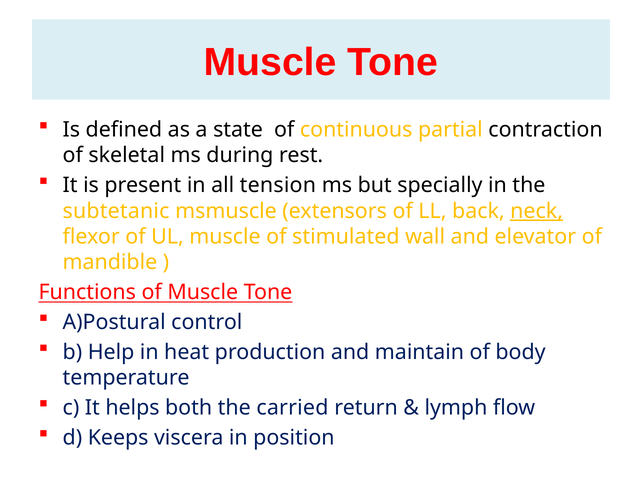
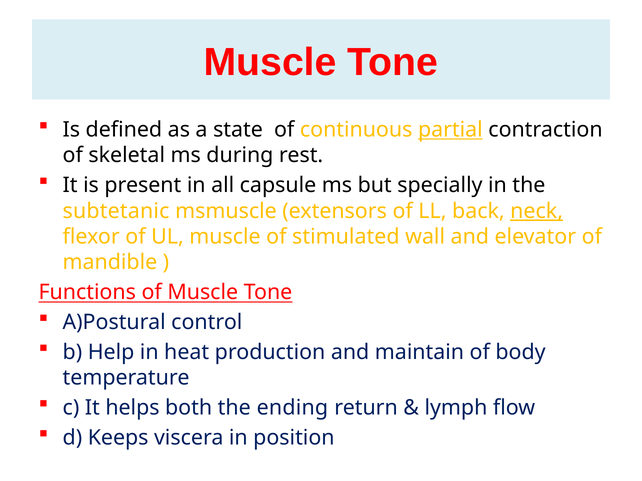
partial underline: none -> present (450, 130)
tension: tension -> capsule (278, 186)
carried: carried -> ending (292, 408)
